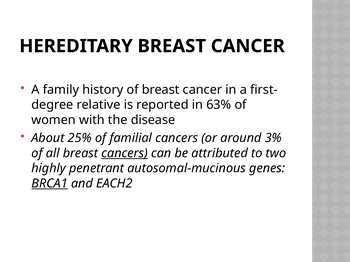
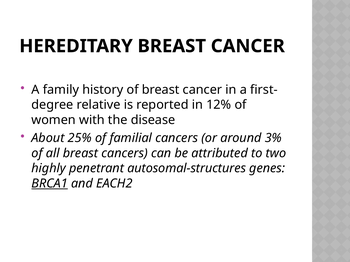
63%: 63% -> 12% (219, 105)
cancers underline: present -> none (125, 153)
autosomal-mucinous: autosomal-mucinous -> autosomal-structures (187, 169)
